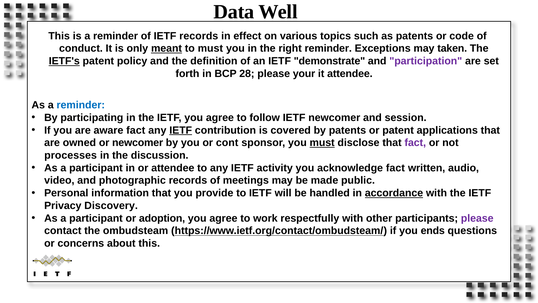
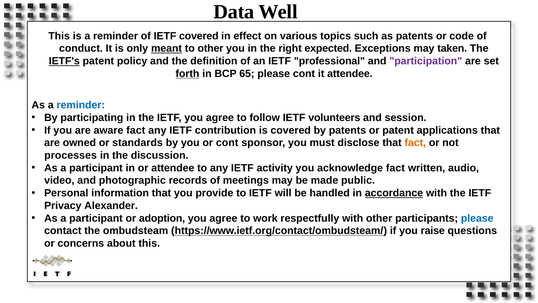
IETF records: records -> covered (199, 36)
to must: must -> other (211, 48)
right reminder: reminder -> expected (328, 48)
demonstrate: demonstrate -> professional (329, 61)
forth underline: none -> present (187, 74)
28: 28 -> 65 (247, 74)
please your: your -> cont (304, 74)
IETF newcomer: newcomer -> volunteers (334, 118)
IETF underline: present -> none (181, 130)
or newcomer: newcomer -> standards (138, 143)
must underline: present -> none (322, 143)
fact colour: purple -> orange (415, 143)
Discovery: Discovery -> Alexander (111, 205)
please colour: purple -> blue (477, 218)
ends: ends -> raise (433, 231)
